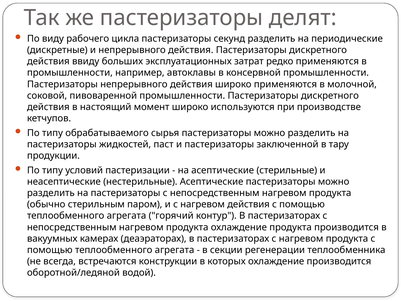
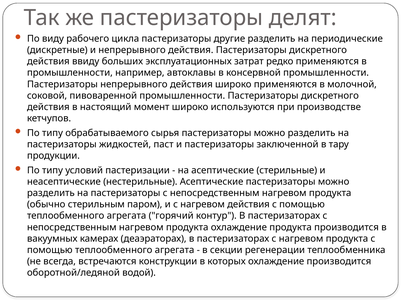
секунд: секунд -> другие (229, 39)
